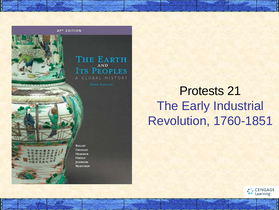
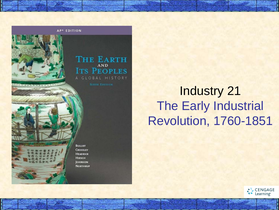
Protests: Protests -> Industry (202, 91)
